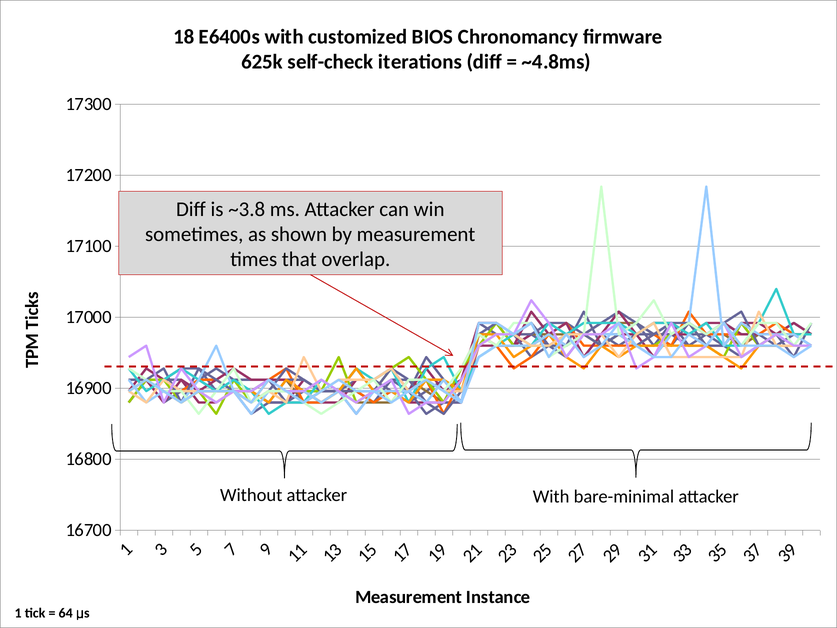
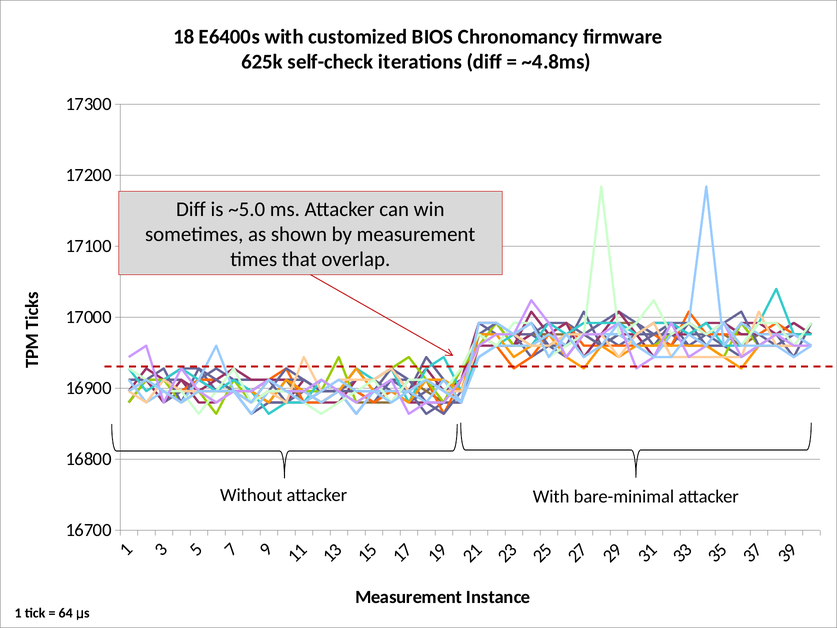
~3.8: ~3.8 -> ~5.0 (247, 209)
